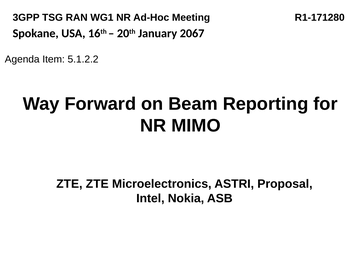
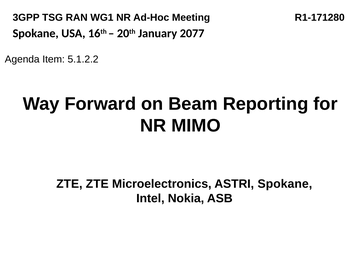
2067: 2067 -> 2077 (192, 33)
ASTRI Proposal: Proposal -> Spokane (285, 184)
